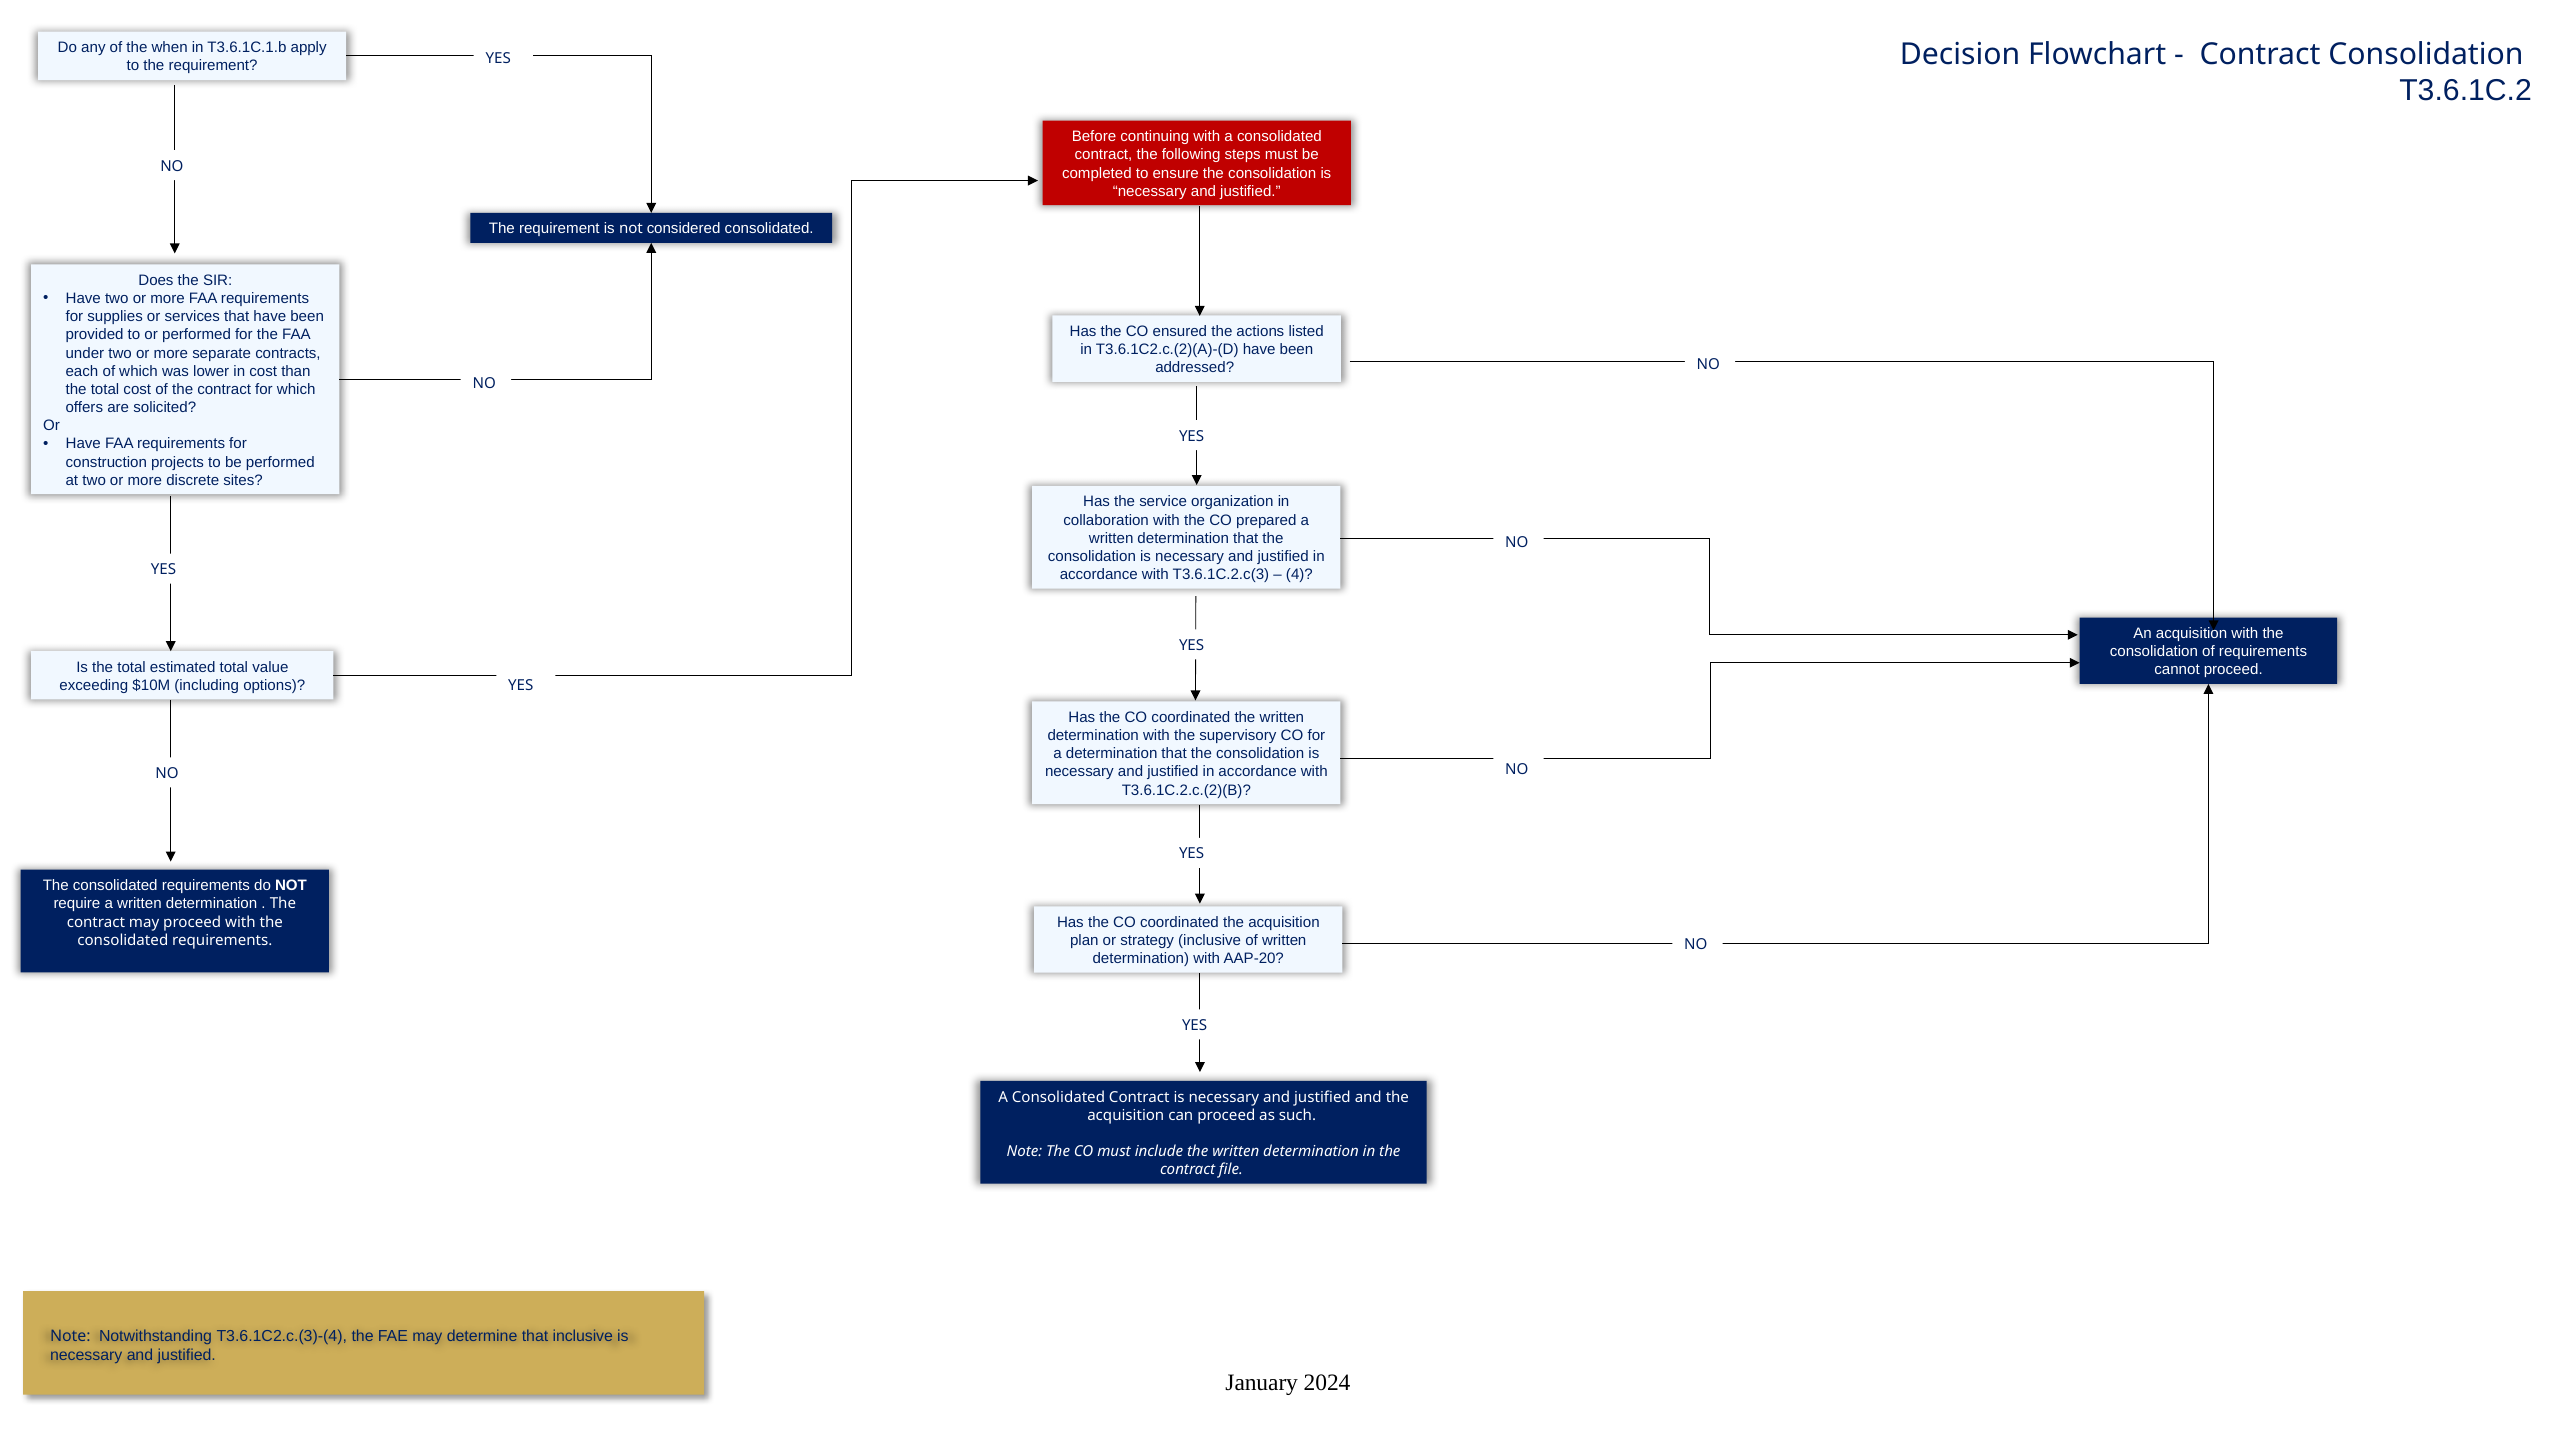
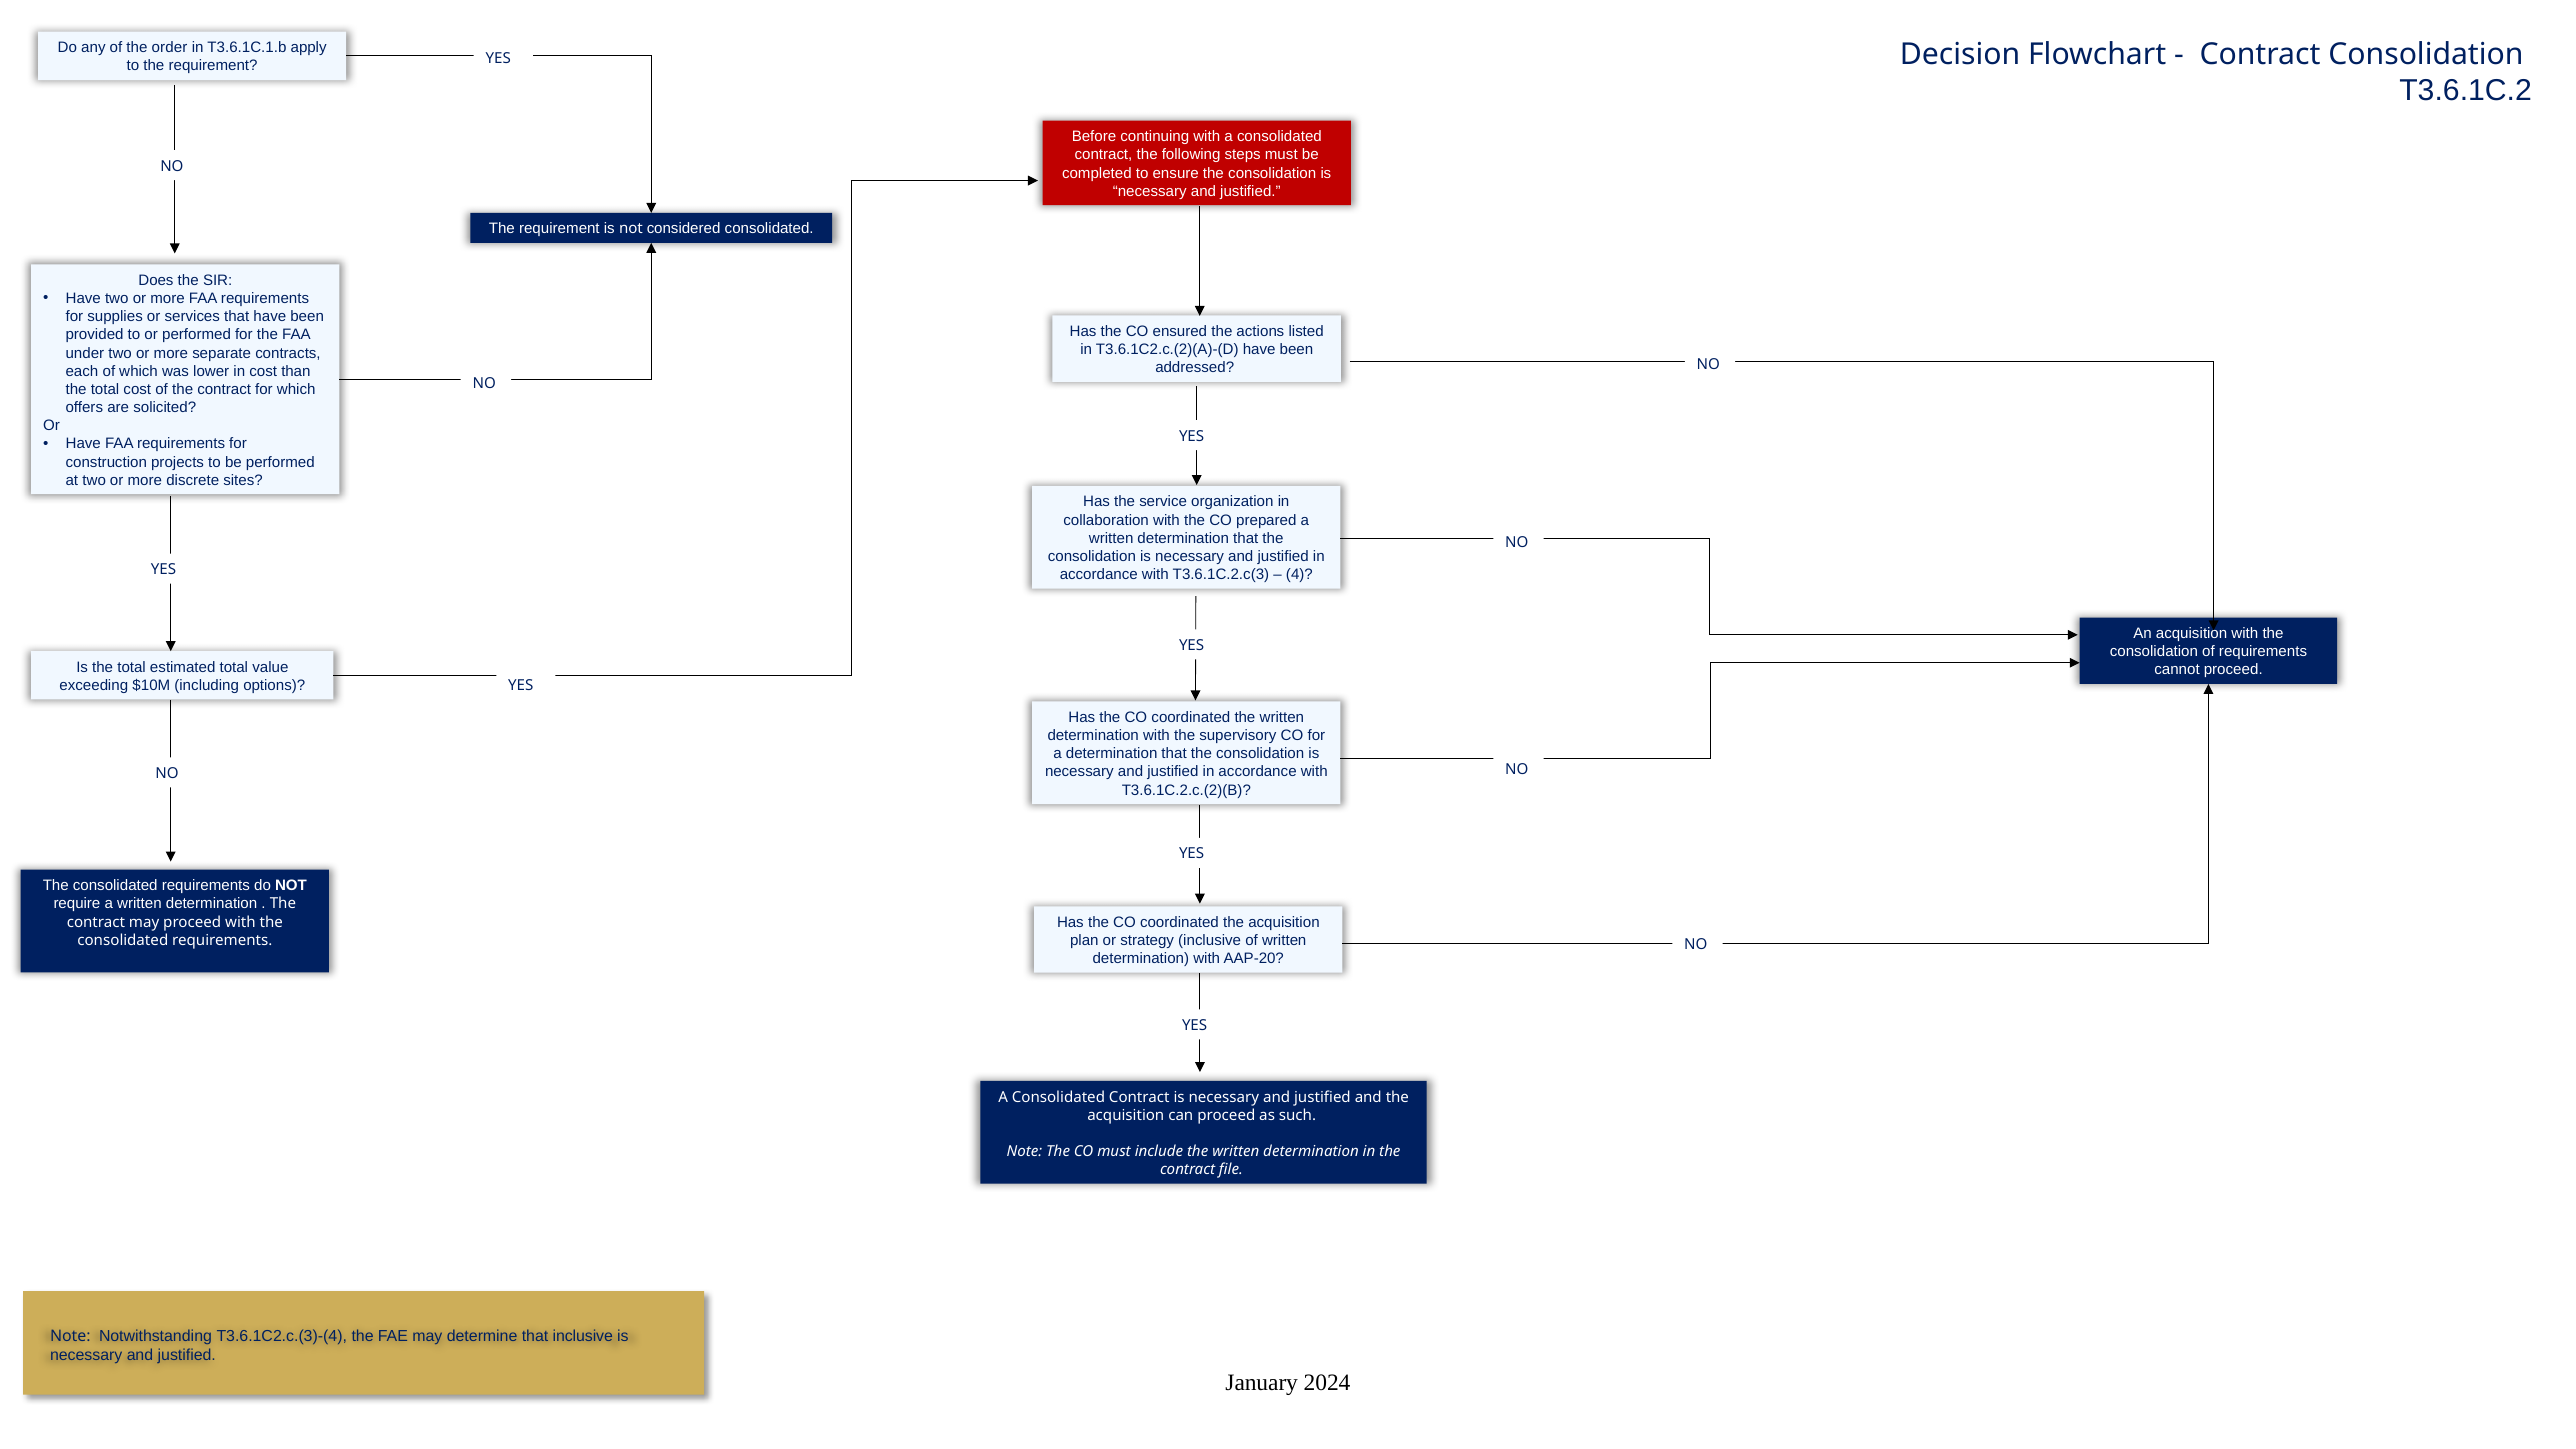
when: when -> order (170, 48)
